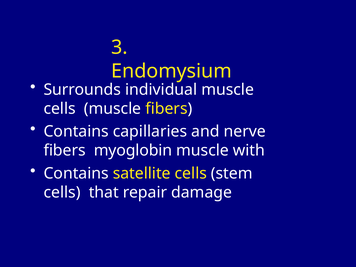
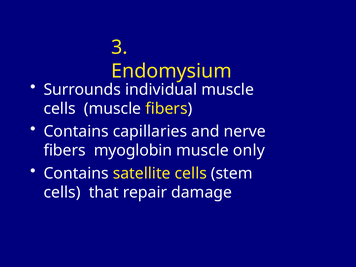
with: with -> only (249, 150)
